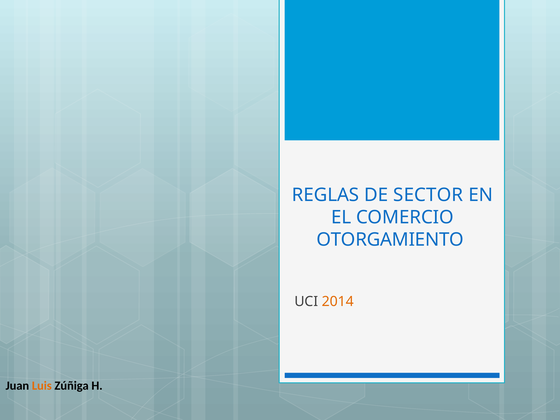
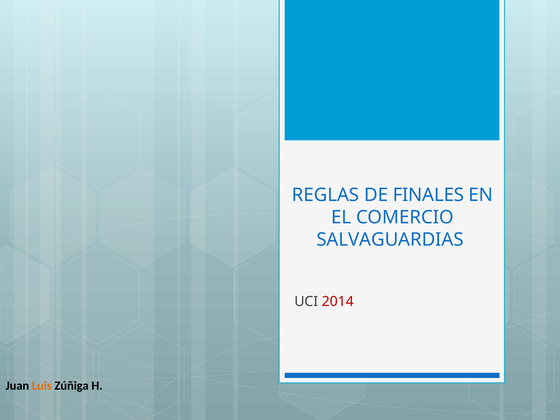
SECTOR: SECTOR -> FINALES (428, 195)
OTORGAMIENTO: OTORGAMIENTO -> SALVAGUARDIAS (390, 240)
2014 colour: orange -> red (338, 302)
